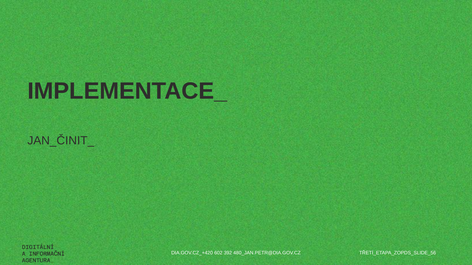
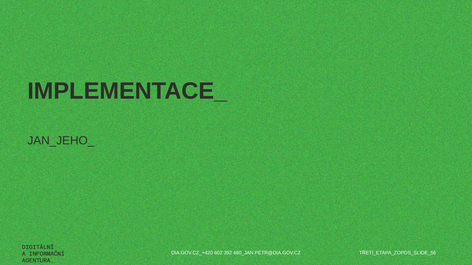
JAN_ČINIT_: JAN_ČINIT_ -> JAN_JEHO_ (61, 141)
